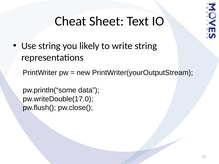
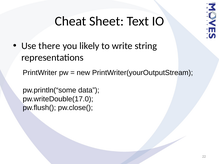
Use string: string -> there (49, 46)
